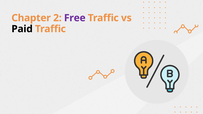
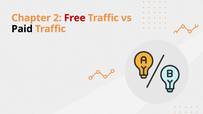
Free colour: purple -> red (75, 18)
